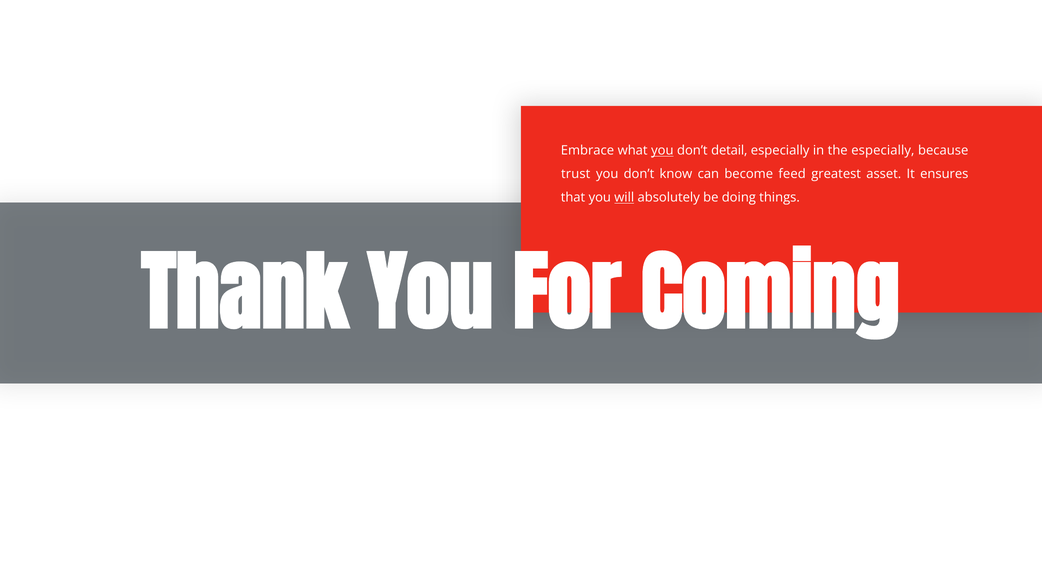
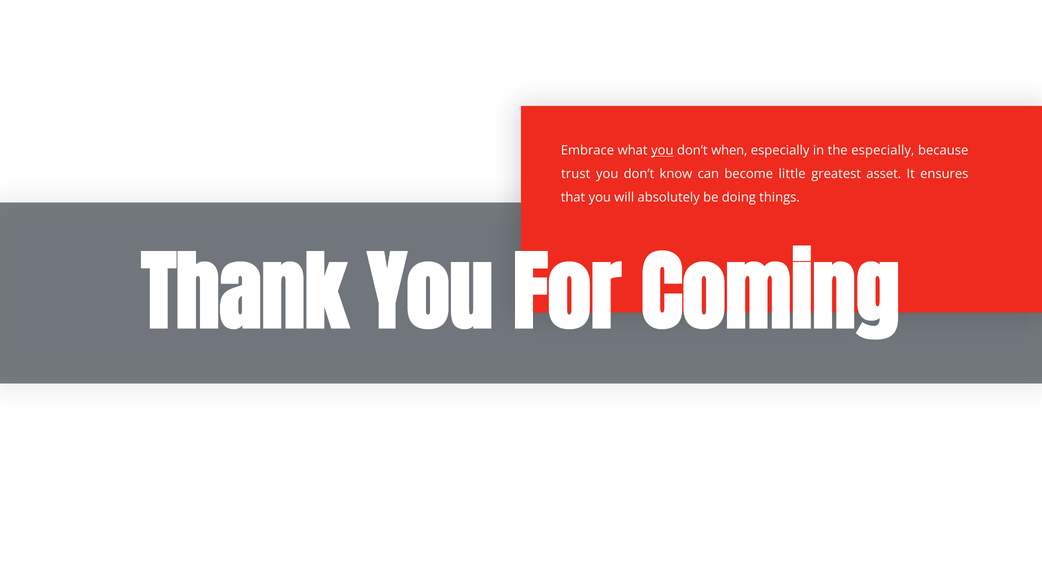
detail: detail -> when (729, 151)
feed: feed -> little (792, 174)
will underline: present -> none (624, 198)
